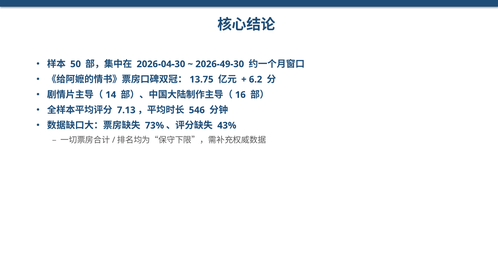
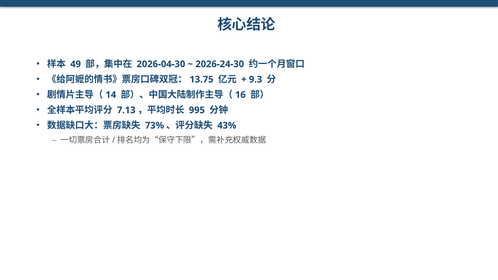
50: 50 -> 49 (76, 64)
2026-49-30: 2026-49-30 -> 2026-24-30 (220, 64)
6.2: 6.2 -> 9.3 (256, 79)
546: 546 -> 995 (197, 110)
